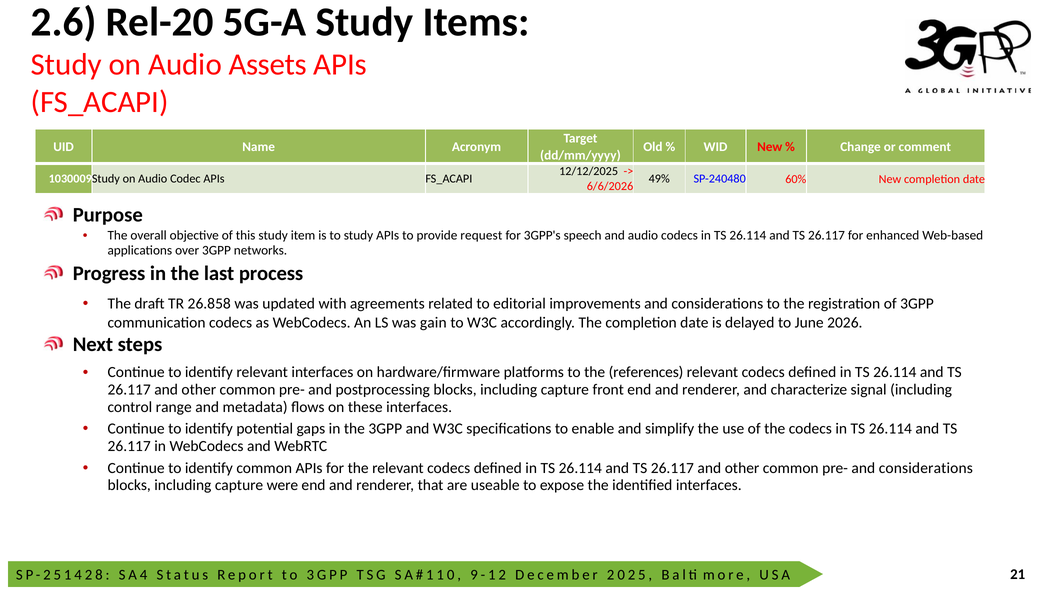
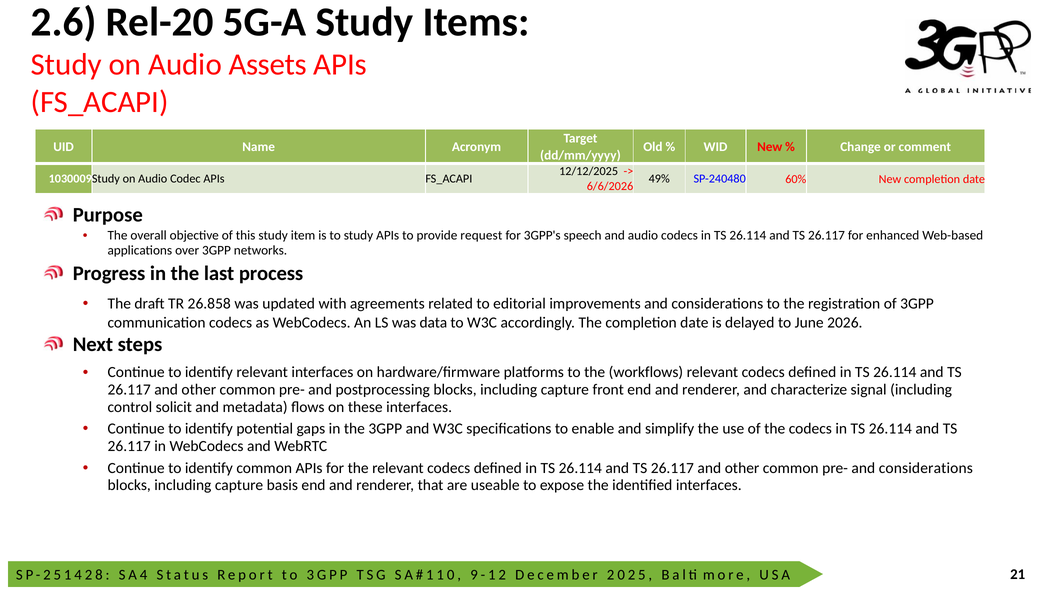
gain: gain -> data (433, 323)
references: references -> workflows (646, 373)
range: range -> solicit (174, 407)
were: were -> basis (282, 486)
